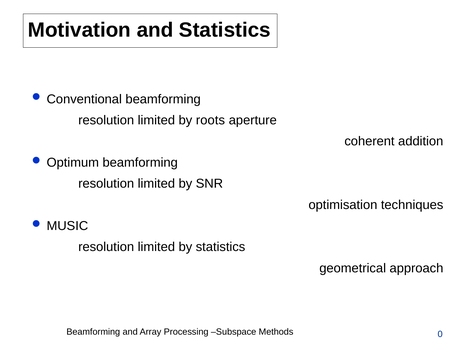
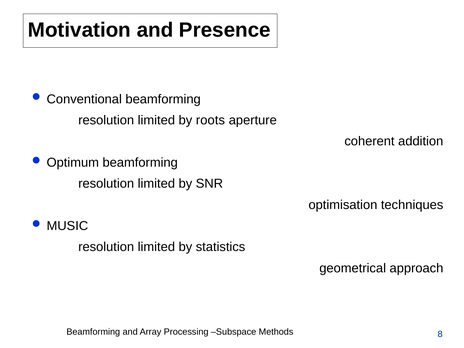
and Statistics: Statistics -> Presence (225, 30)
0: 0 -> 8 (440, 334)
